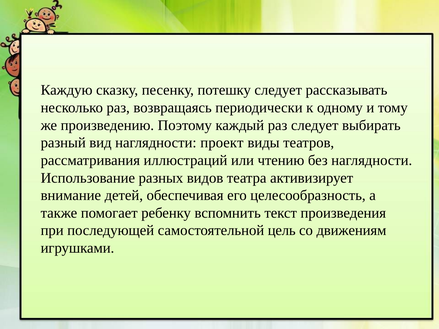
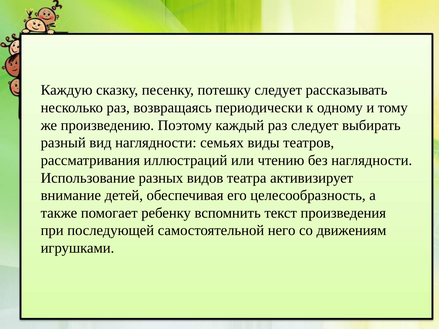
проект: проект -> семьях (222, 143)
цель: цель -> него (282, 231)
